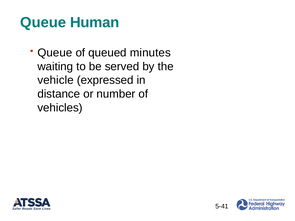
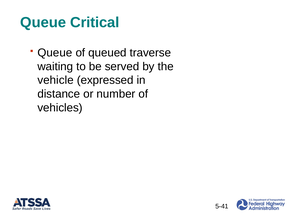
Human: Human -> Critical (95, 22)
minutes: minutes -> traverse (150, 53)
